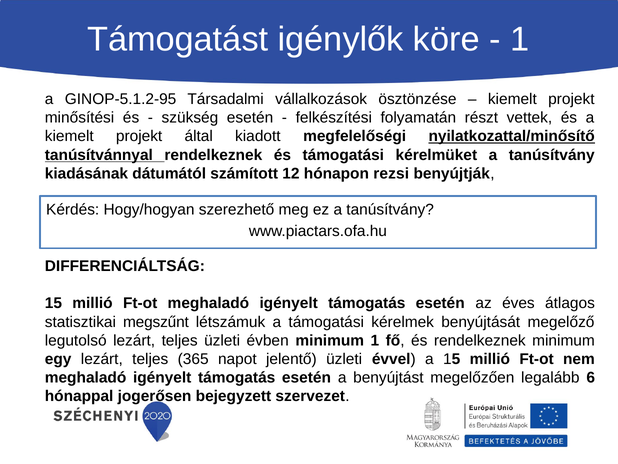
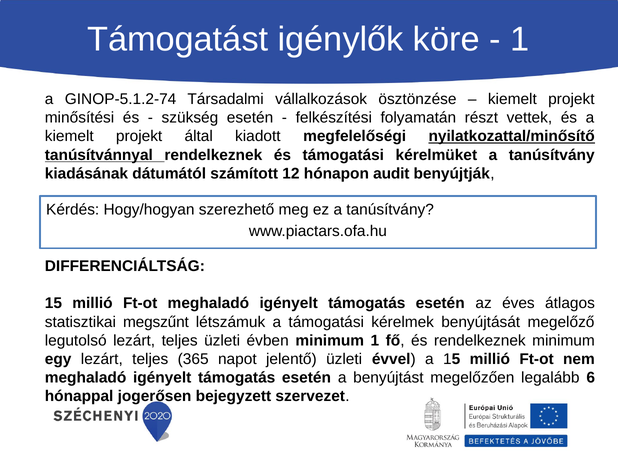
GINOP-5.1.2-95: GINOP-5.1.2-95 -> GINOP-5.1.2-74 (121, 99)
rezsi: rezsi -> audit (391, 173)
